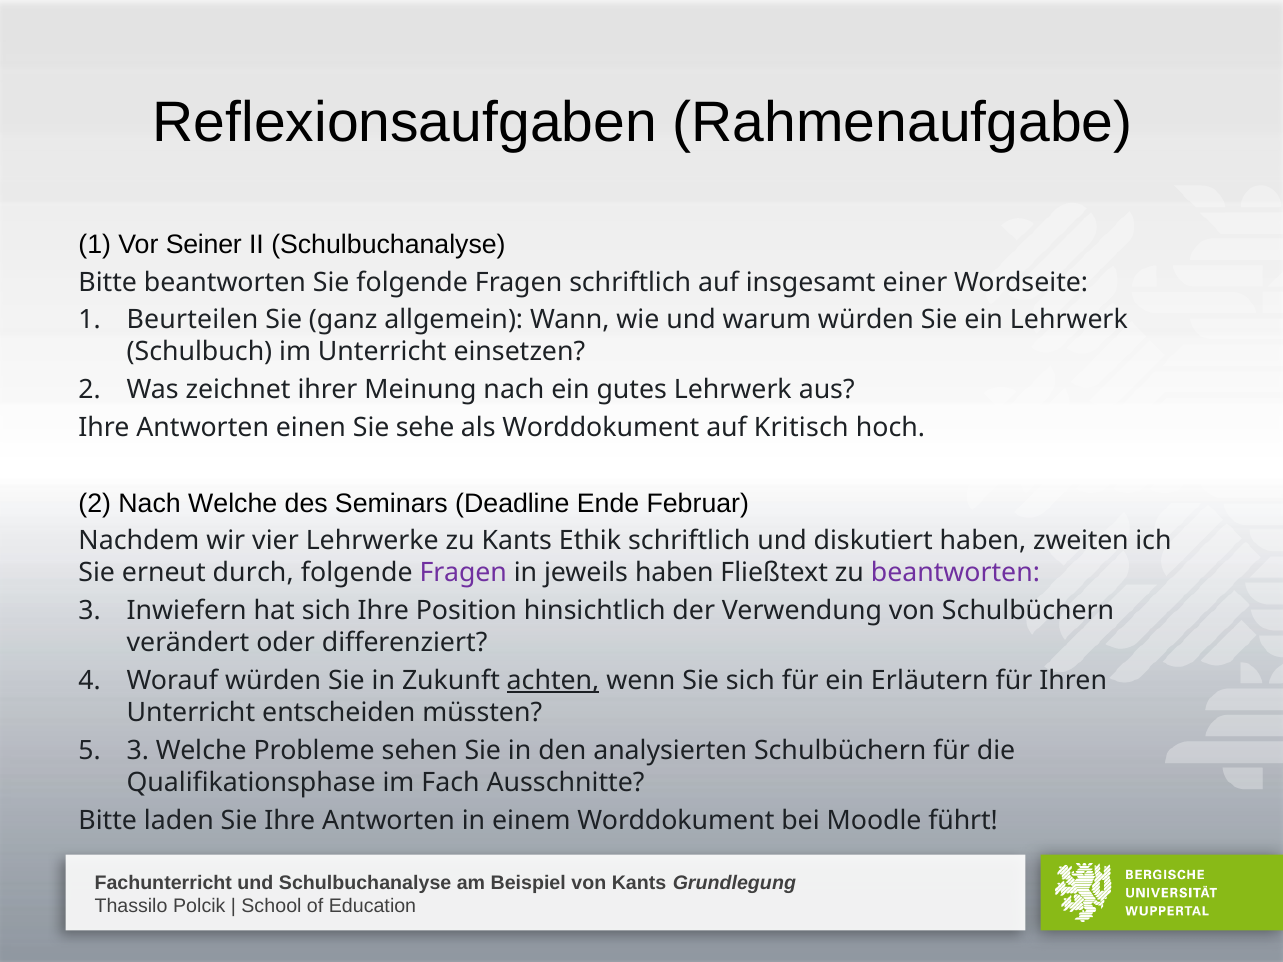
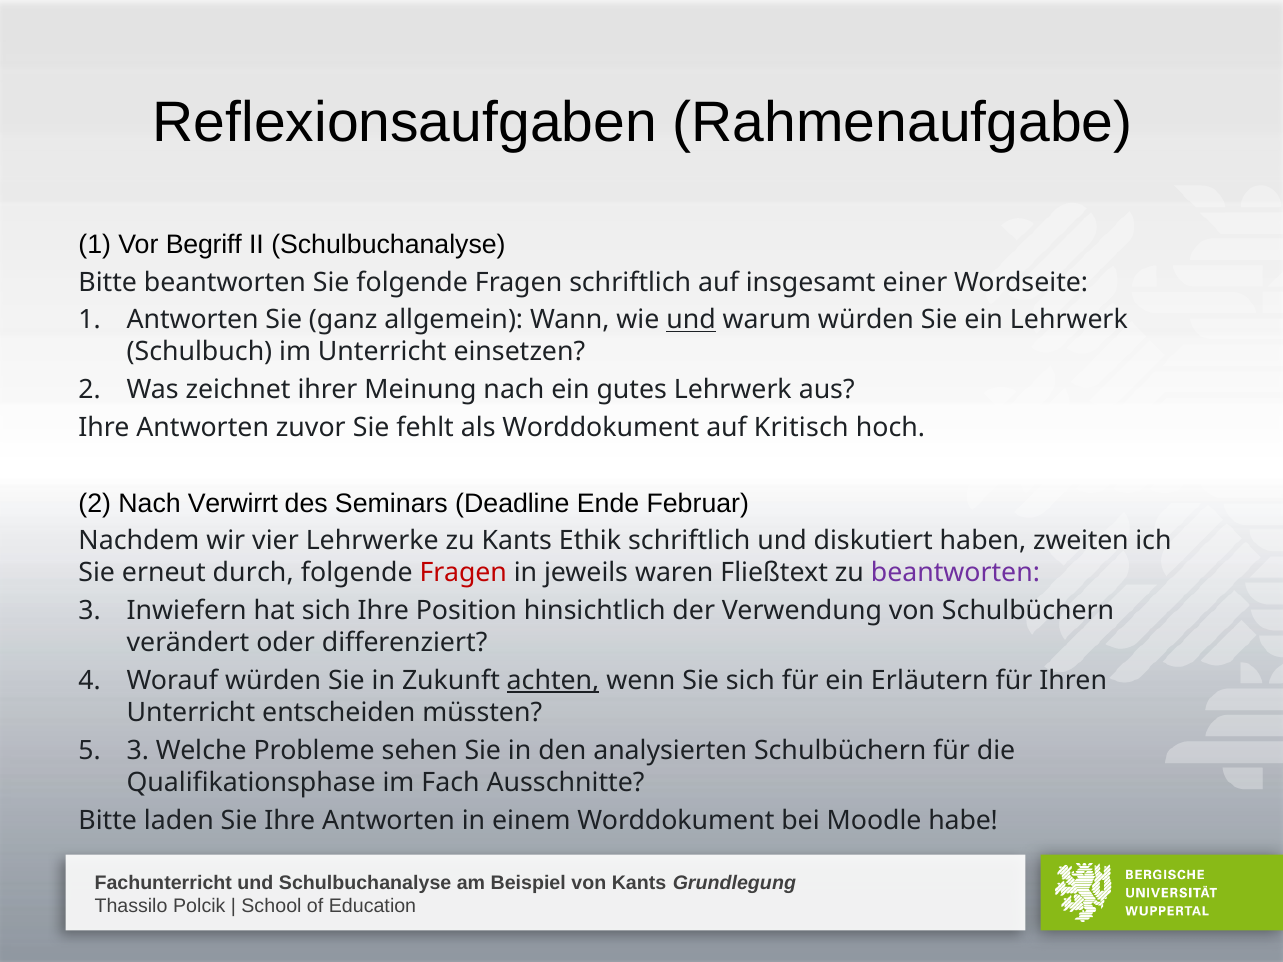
Seiner: Seiner -> Begriff (204, 245)
1 Beurteilen: Beurteilen -> Antworten (193, 320)
und underline: none -> present (691, 320)
einen: einen -> zuvor (311, 428)
sehe: sehe -> fehlt (425, 428)
Nach Welche: Welche -> Verwirrt (233, 503)
Fragen colour: purple -> red (463, 573)
jeweils haben: haben -> waren (674, 573)
führt: führt -> habe (963, 821)
